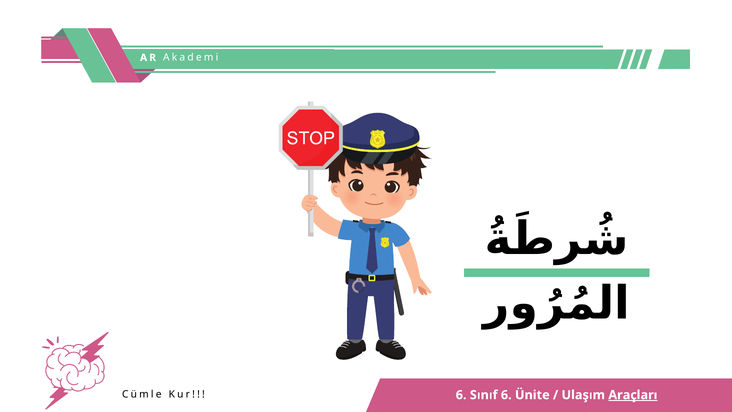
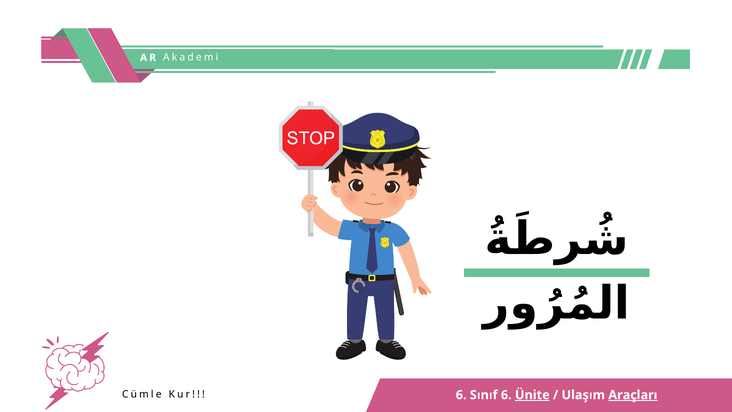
Ünite underline: none -> present (532, 395)
